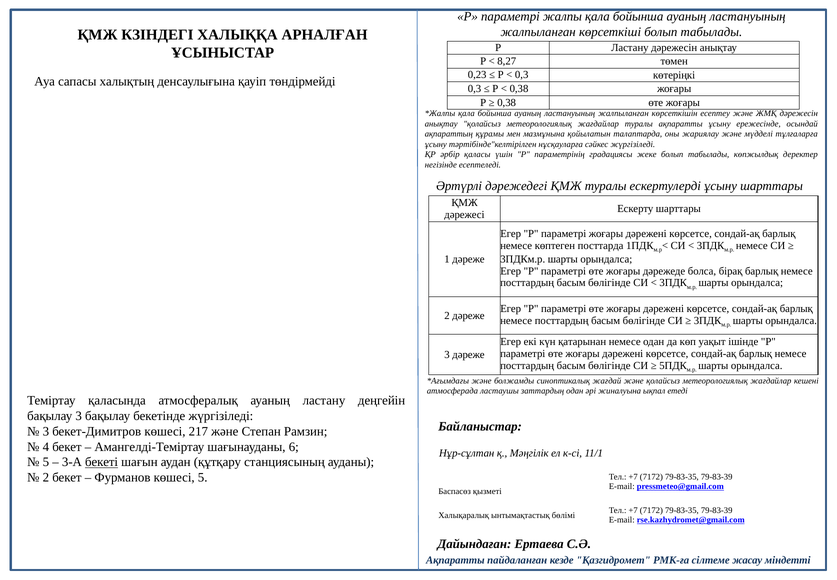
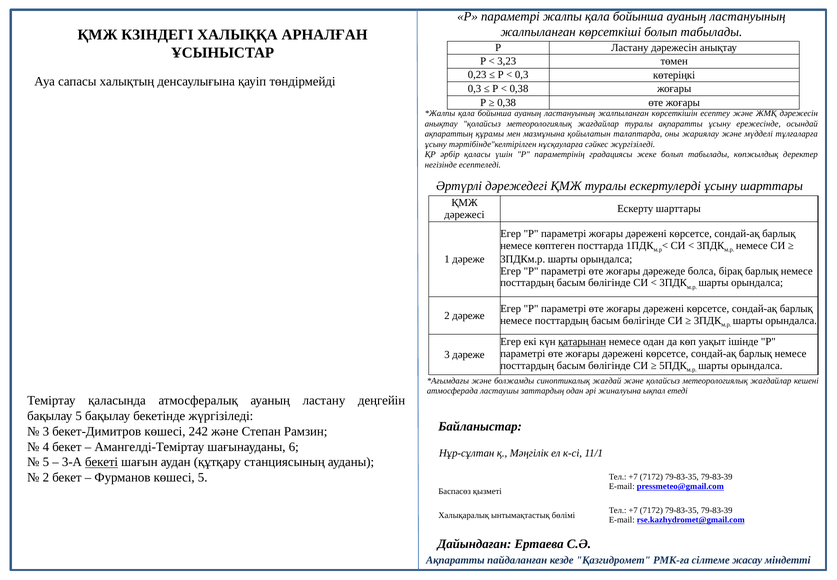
8,27: 8,27 -> 3,23 (507, 61)
қатарынан underline: none -> present (582, 341)
бақылау 3: 3 -> 5 (79, 415)
217: 217 -> 242 (198, 431)
